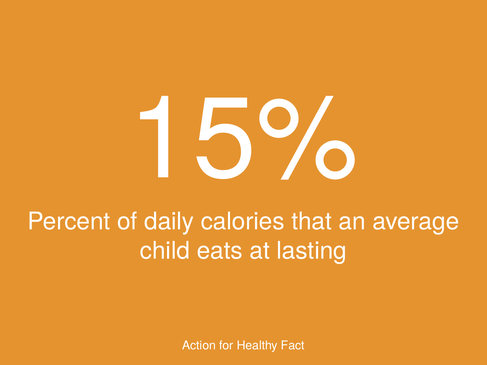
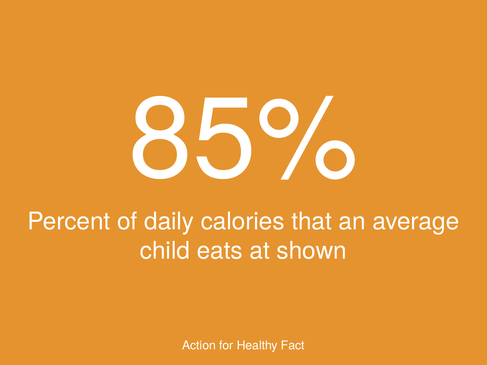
15%: 15% -> 85% (243, 140)
lasting: lasting -> shown (312, 251)
